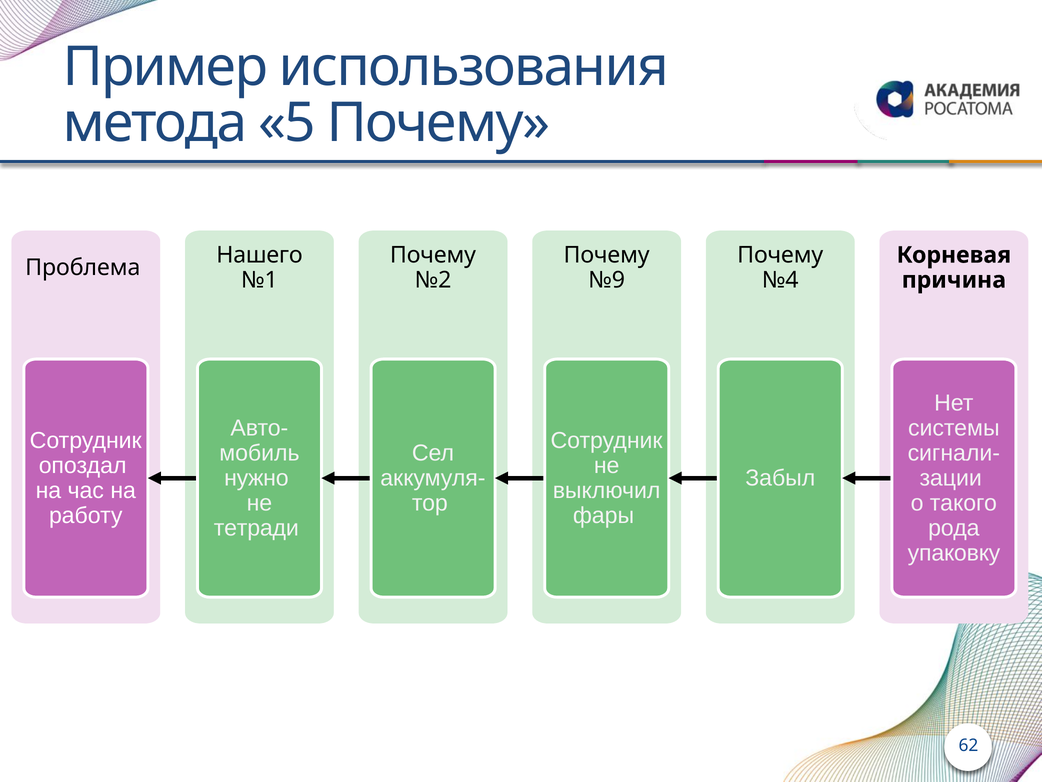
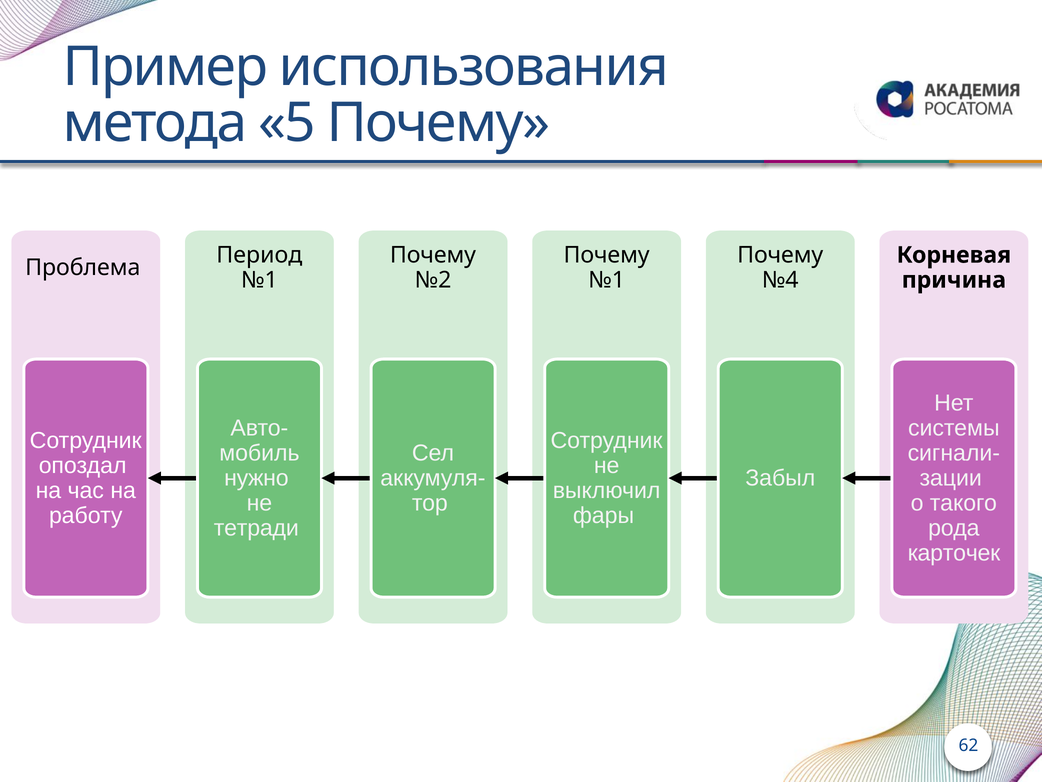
Нашего: Нашего -> Период (259, 255)
№9: №9 -> №1 (607, 280)
упаковку: упаковку -> карточек (954, 553)
